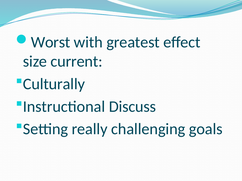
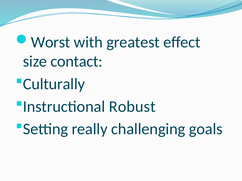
current: current -> contact (77, 62)
Discuss: Discuss -> Robust (132, 107)
